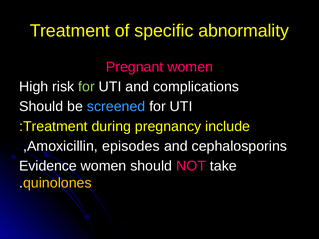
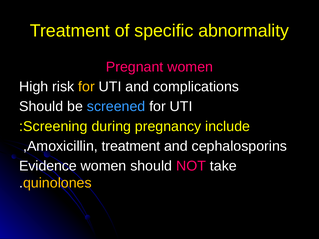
for colour: light green -> yellow (86, 87)
Treatment: Treatment -> Screening (55, 126)
Amoxicillin episodes: episodes -> treatment (131, 146)
